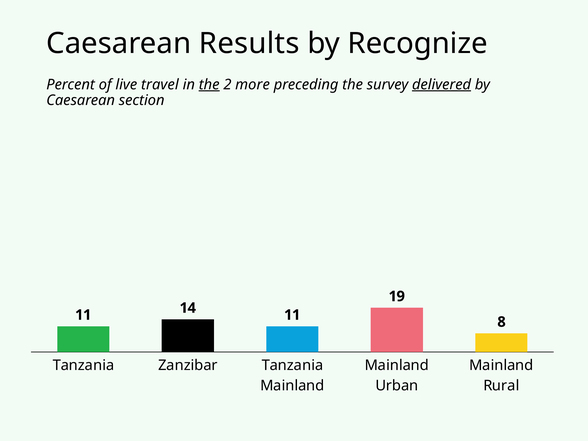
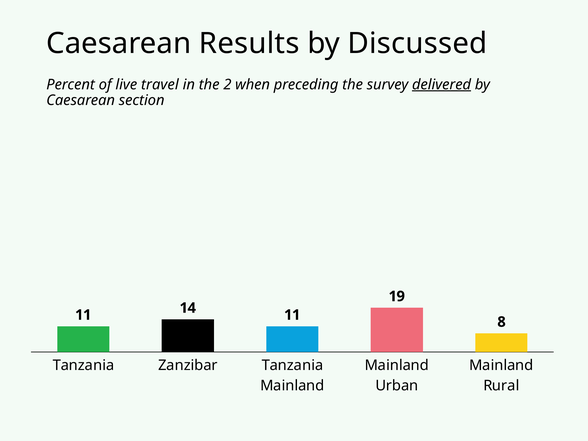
Recognize: Recognize -> Discussed (417, 44)
the underline: present -> none (209, 85)
more: more -> when (253, 85)
